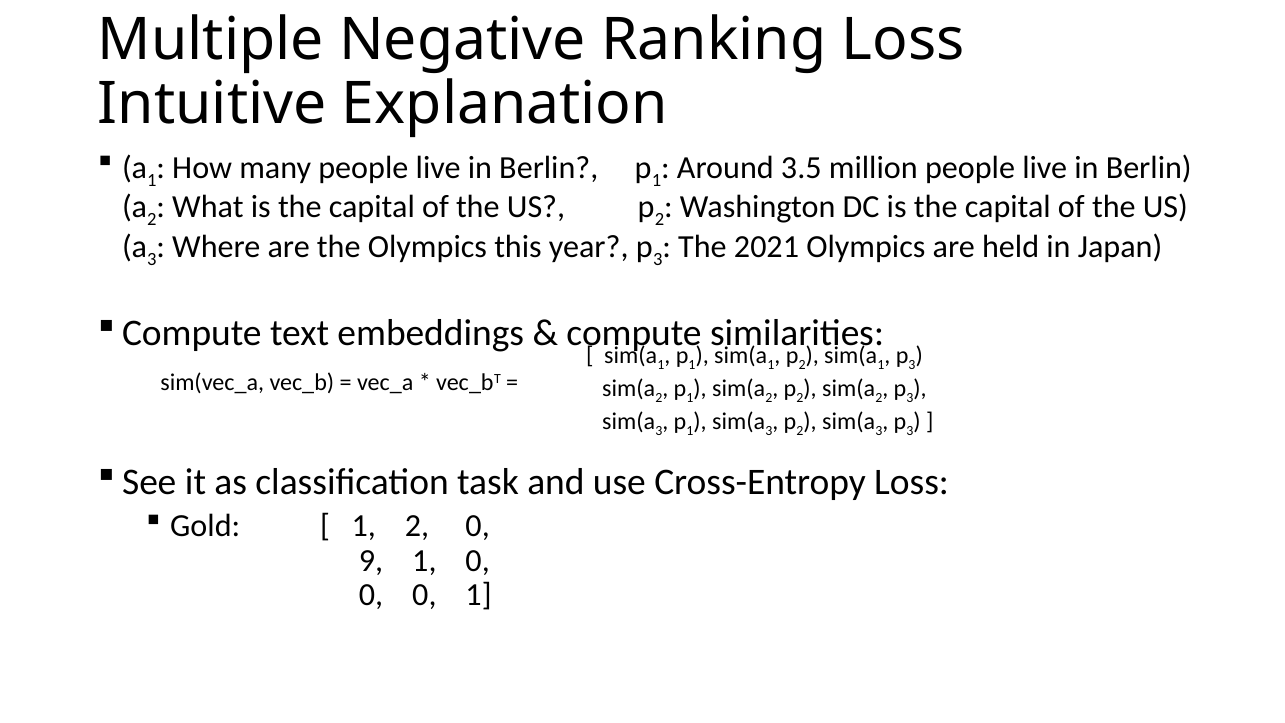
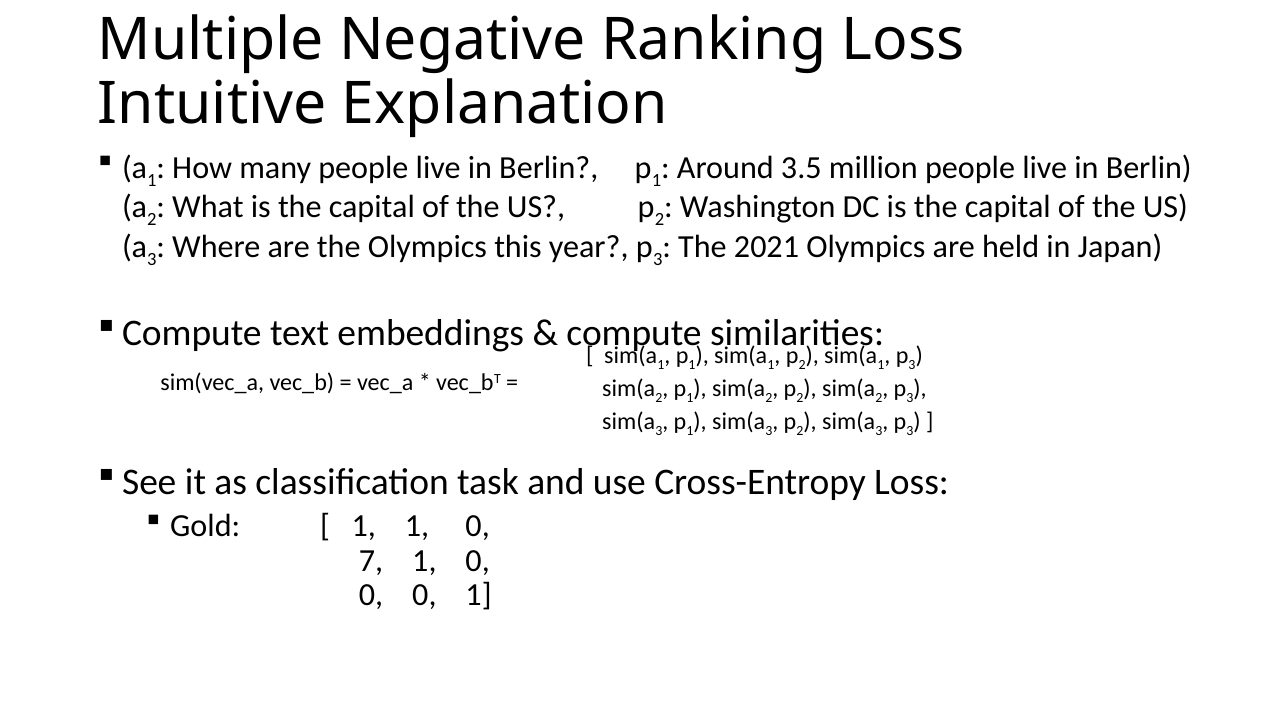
1 2: 2 -> 1 (417, 526)
9: 9 -> 7 (371, 561)
